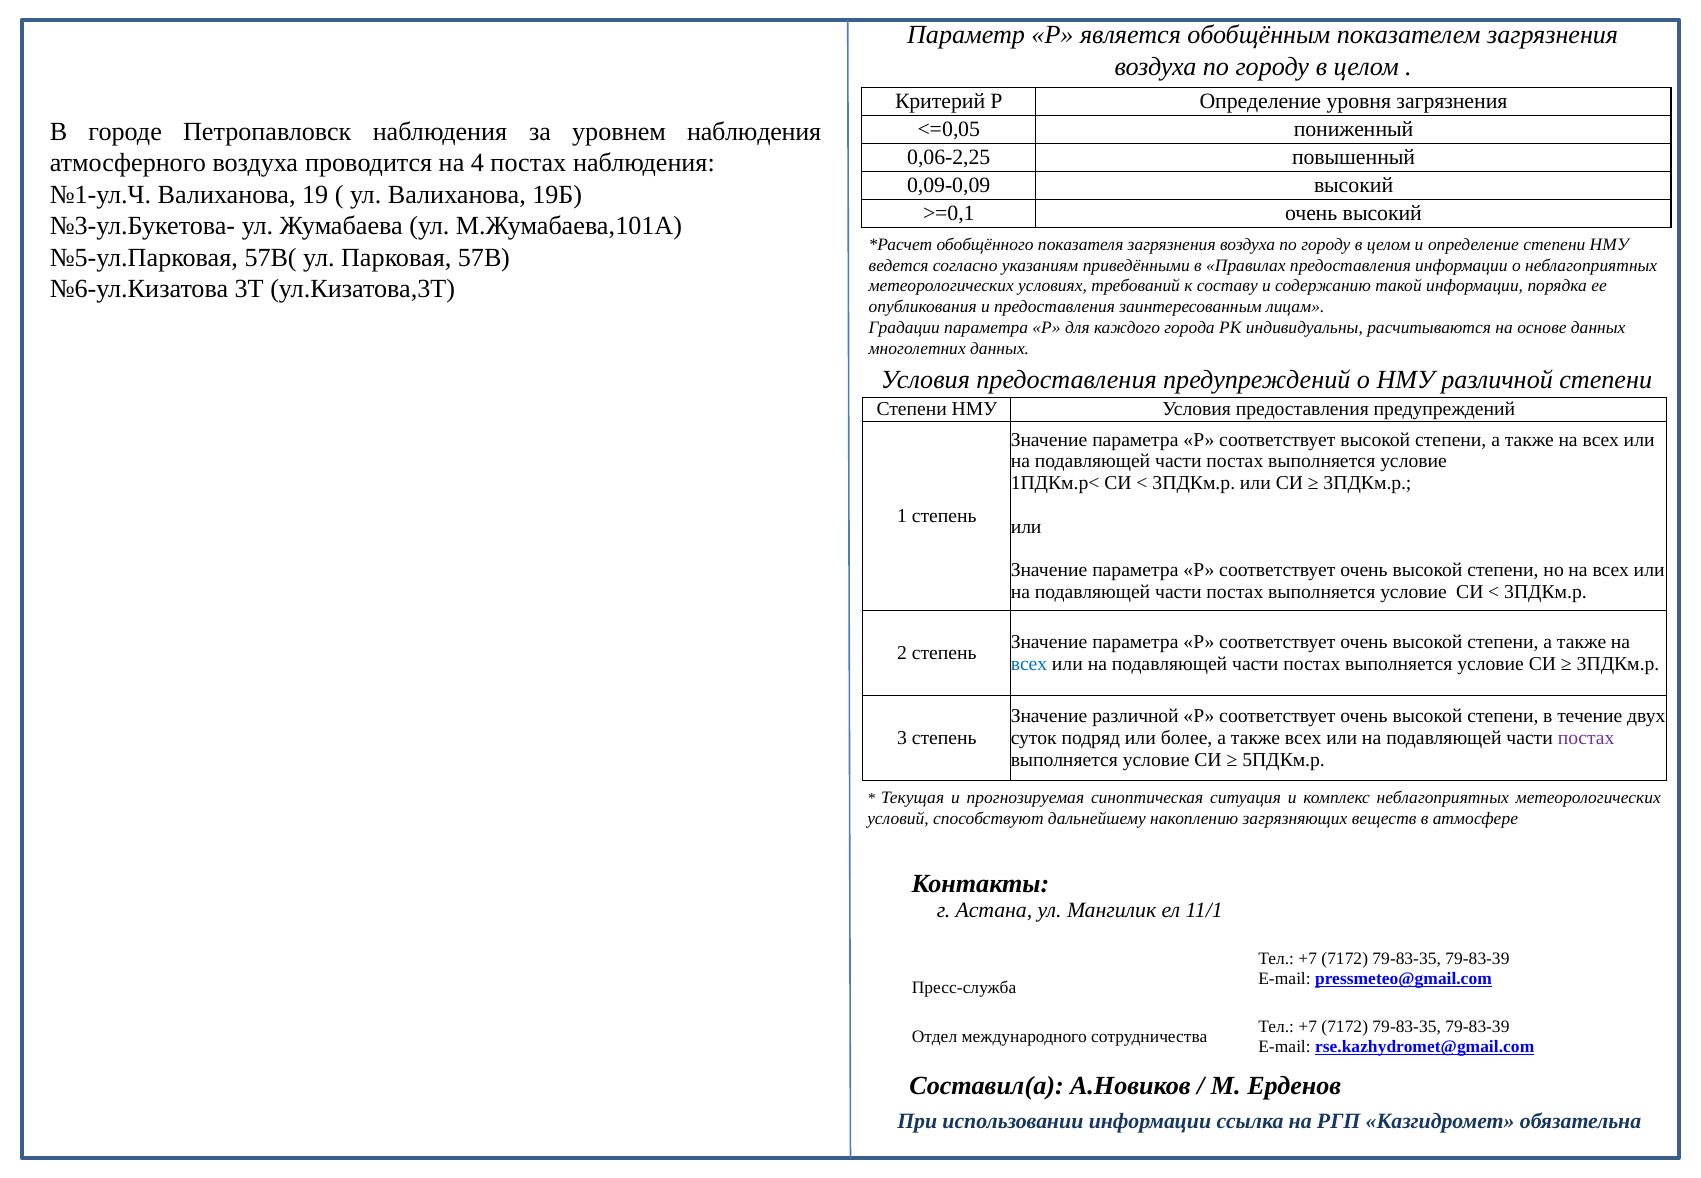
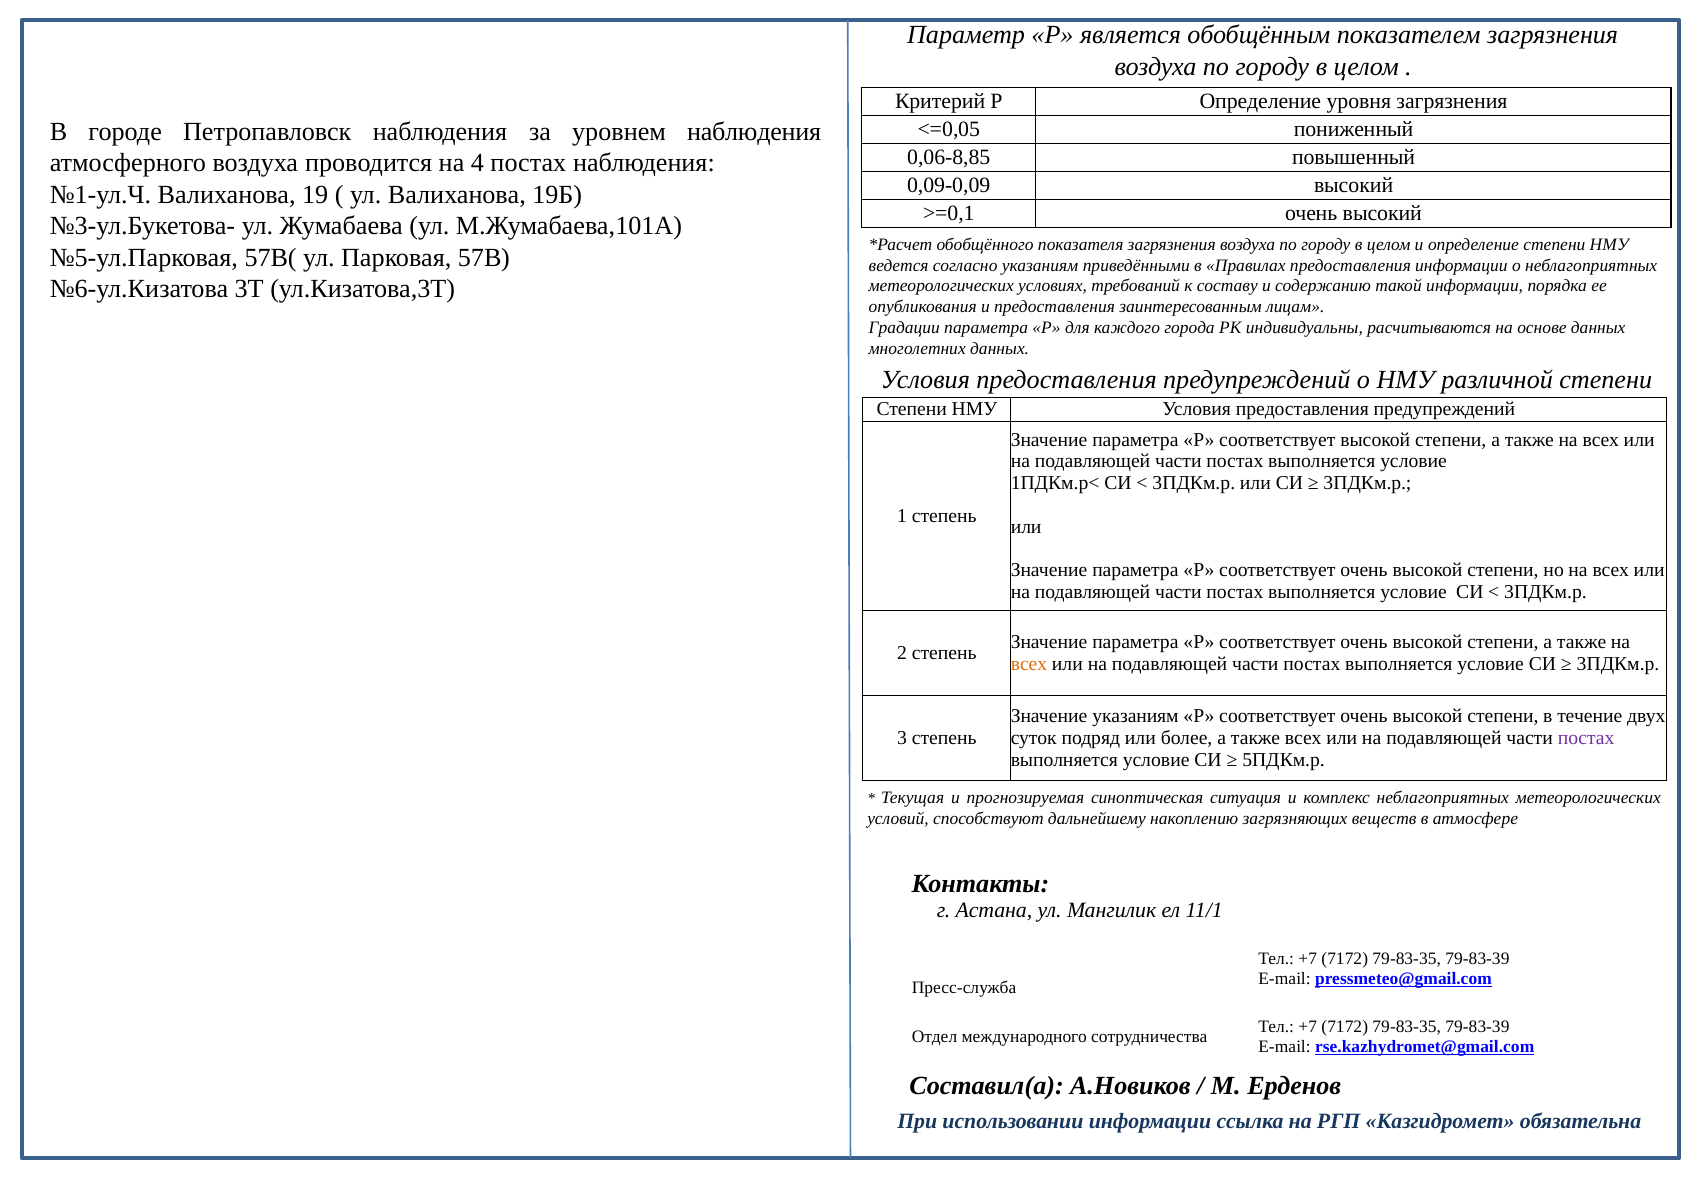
0,06-2,25: 0,06-2,25 -> 0,06-8,85 (949, 157)
всех colour: blue -> orange (1029, 664)
Значение различной: различной -> указаниям (1135, 716)
